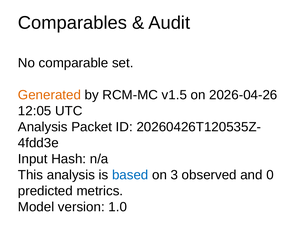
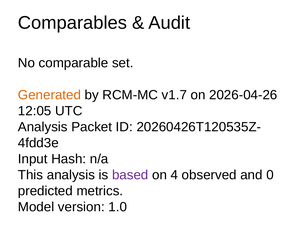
v1.5: v1.5 -> v1.7 (174, 95)
based colour: blue -> purple (130, 175)
3: 3 -> 4 (174, 175)
